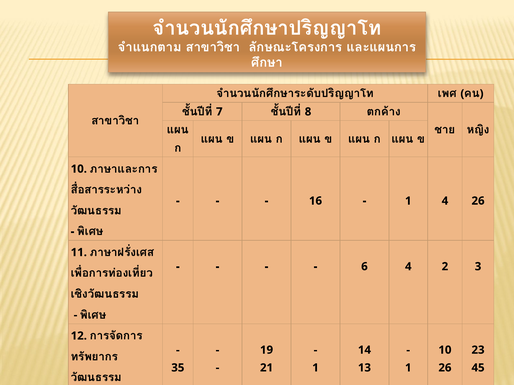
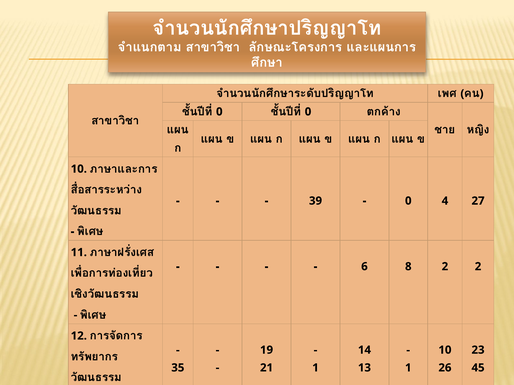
7: 7 -> 0 (219, 112)
8: 8 -> 0 (308, 112)
16: 16 -> 39 (316, 201)
1: 1 -> 0 (408, 201)
4 26: 26 -> 27 (478, 201)
6 4: 4 -> 8 (408, 267)
2 3: 3 -> 2 (478, 267)
